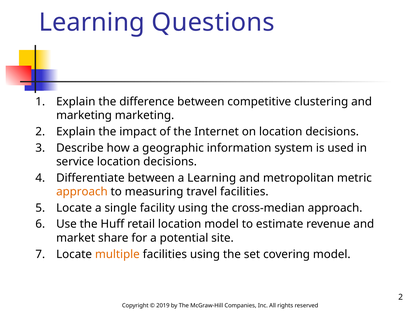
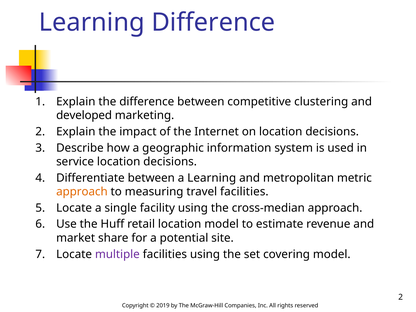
Learning Questions: Questions -> Difference (213, 23)
marketing: marketing -> developed (84, 116)
multiple colour: orange -> purple (117, 254)
